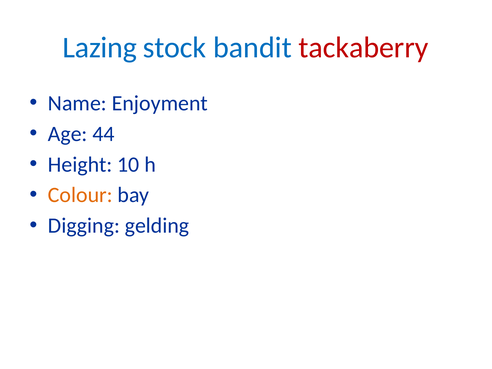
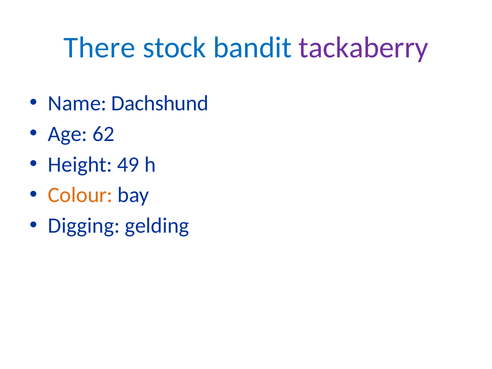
Lazing: Lazing -> There (99, 48)
tackaberry colour: red -> purple (363, 48)
Enjoyment: Enjoyment -> Dachshund (160, 103)
44: 44 -> 62 (103, 134)
10: 10 -> 49 (128, 164)
